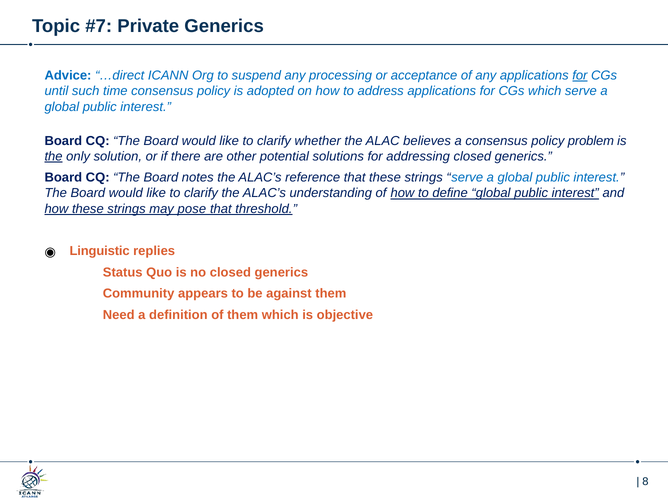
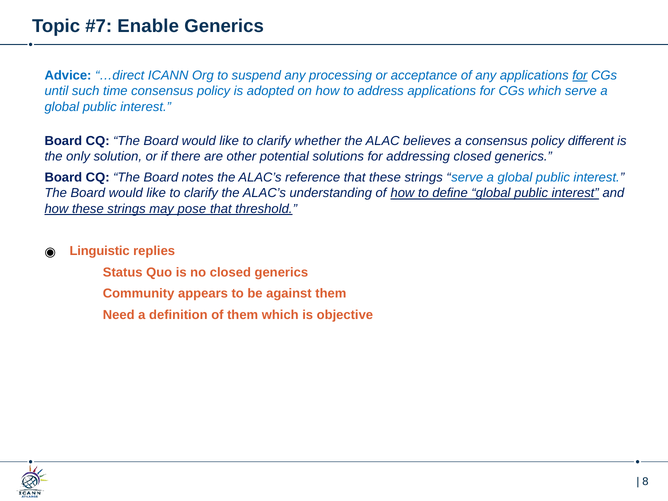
Private: Private -> Enable (148, 26)
problem: problem -> different (591, 141)
the underline: present -> none (54, 156)
